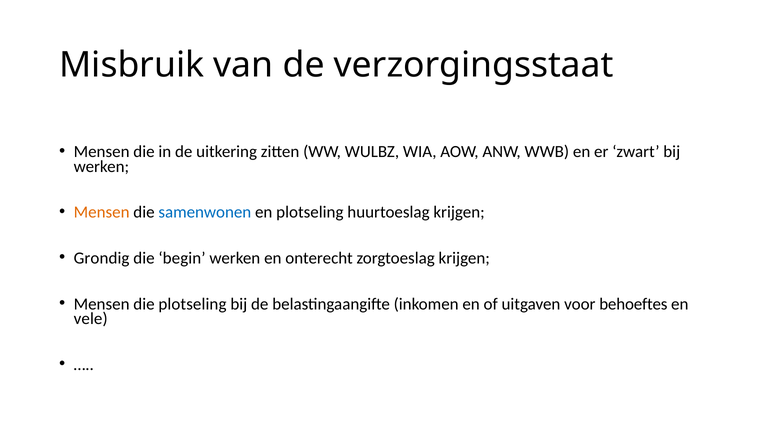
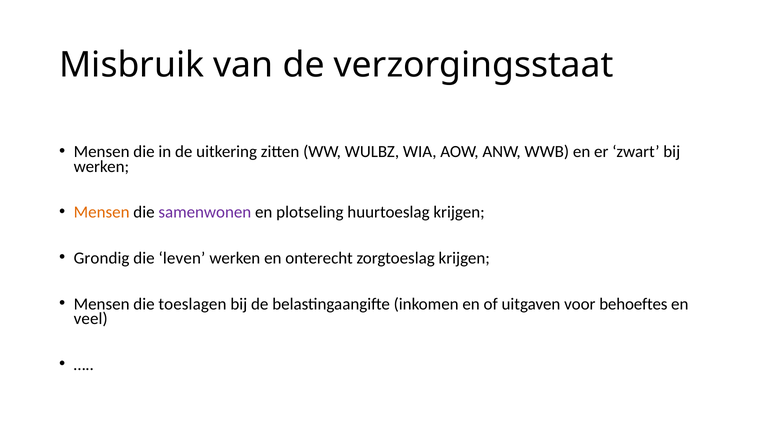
samenwonen colour: blue -> purple (205, 213)
begin: begin -> leven (182, 259)
die plotseling: plotseling -> toeslagen (192, 304)
vele: vele -> veel (91, 319)
